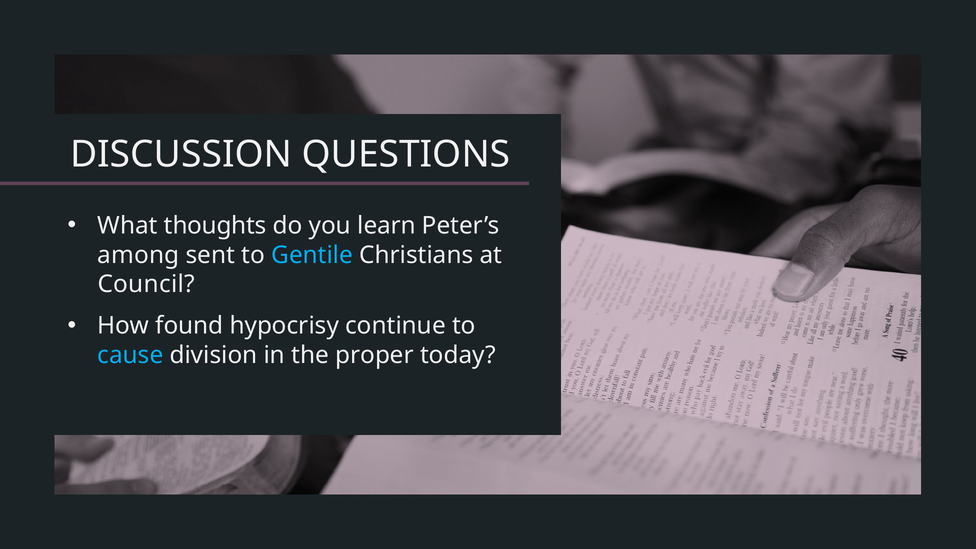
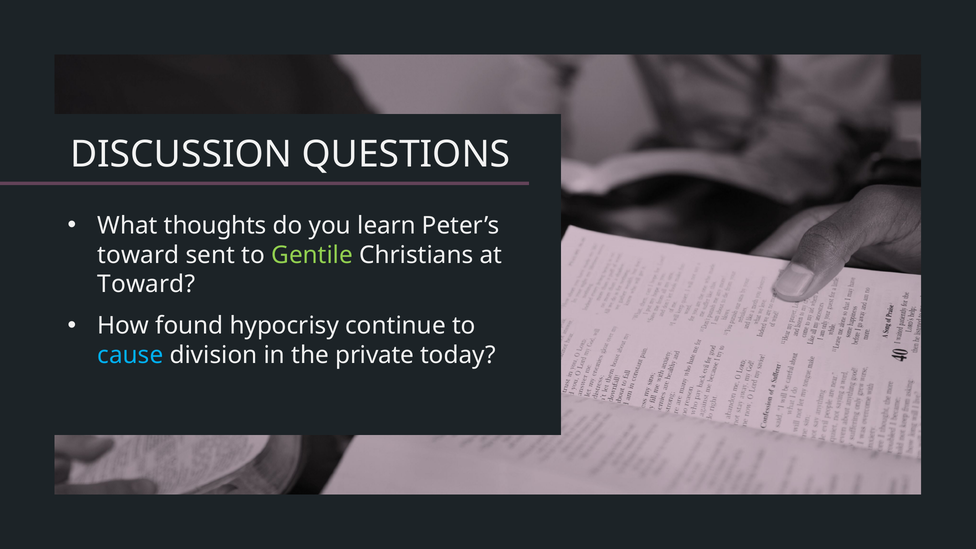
among: among -> toward (138, 255)
Gentile colour: light blue -> light green (312, 255)
Council: Council -> Toward (146, 284)
proper: proper -> private (375, 355)
